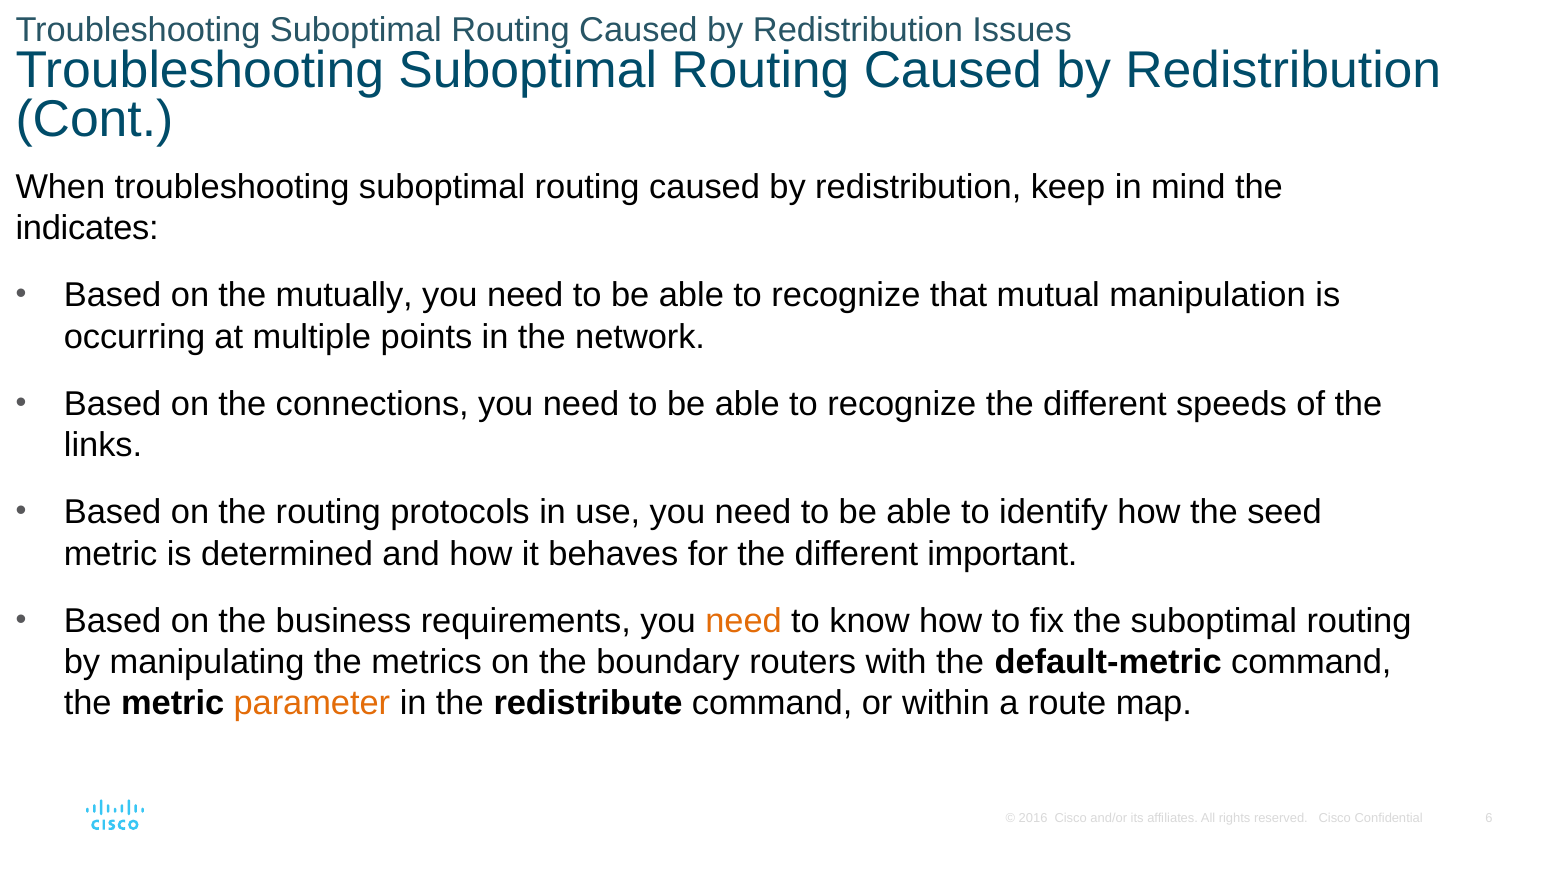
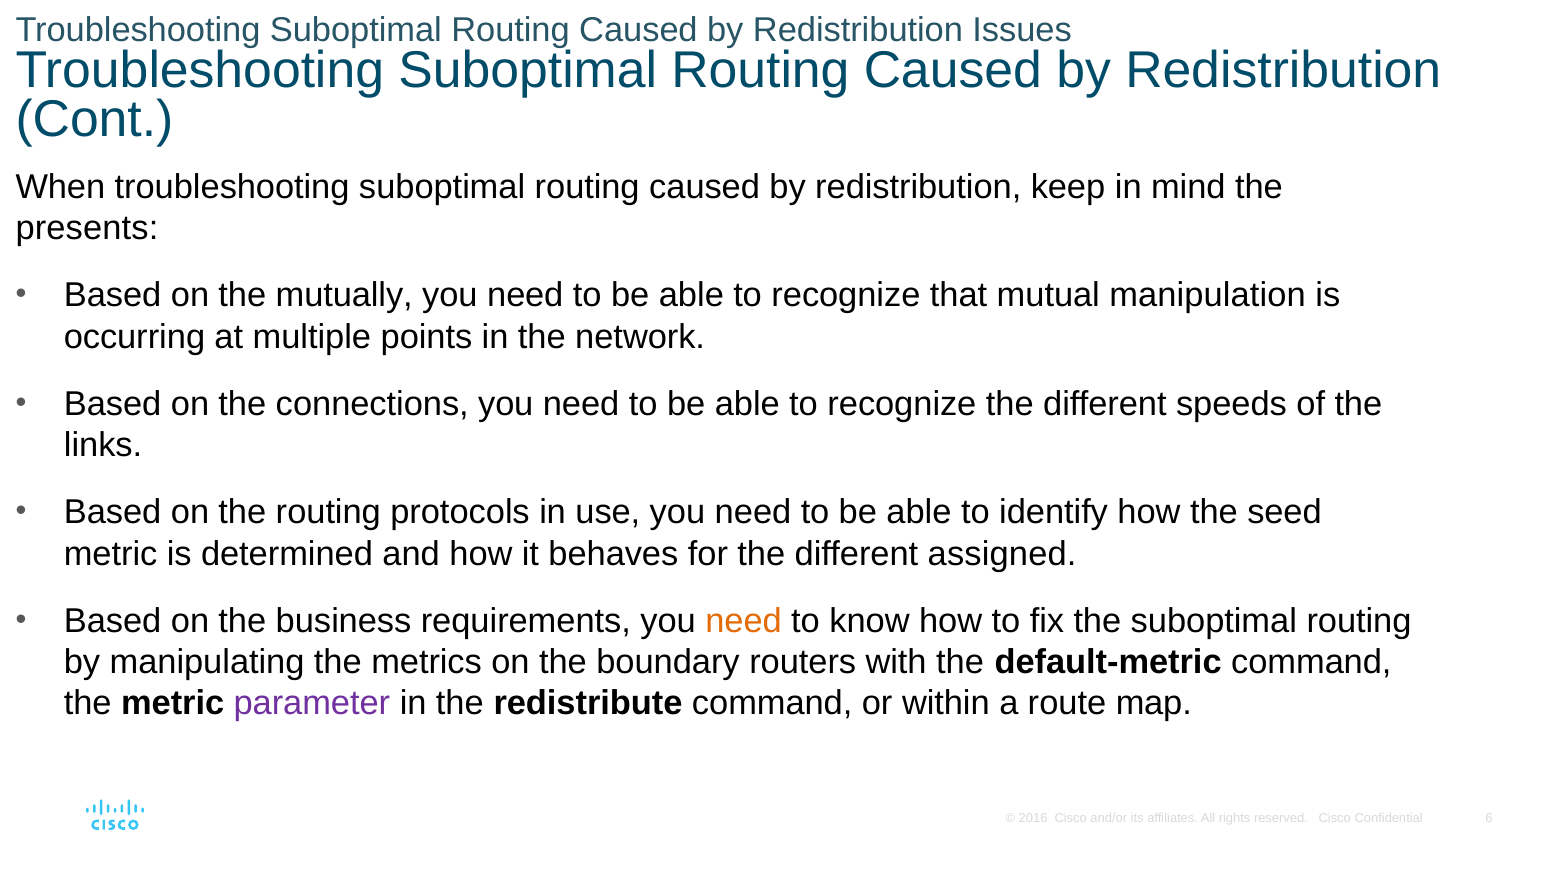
indicates: indicates -> presents (87, 228)
important: important -> assigned (1002, 554)
parameter colour: orange -> purple (312, 704)
